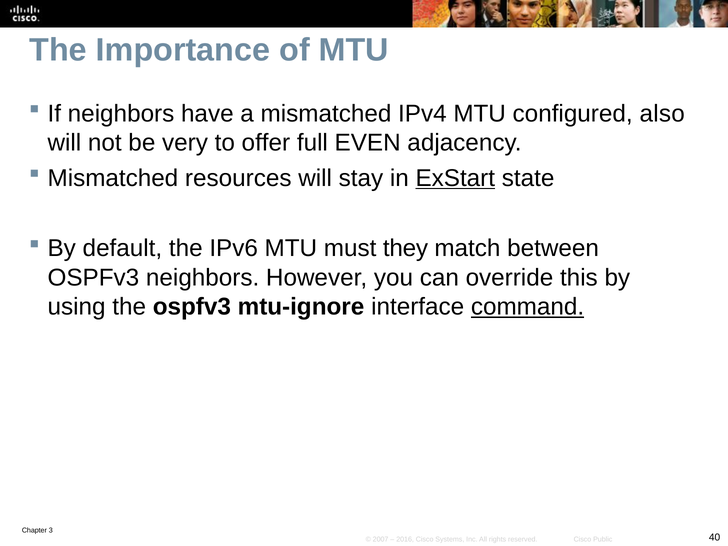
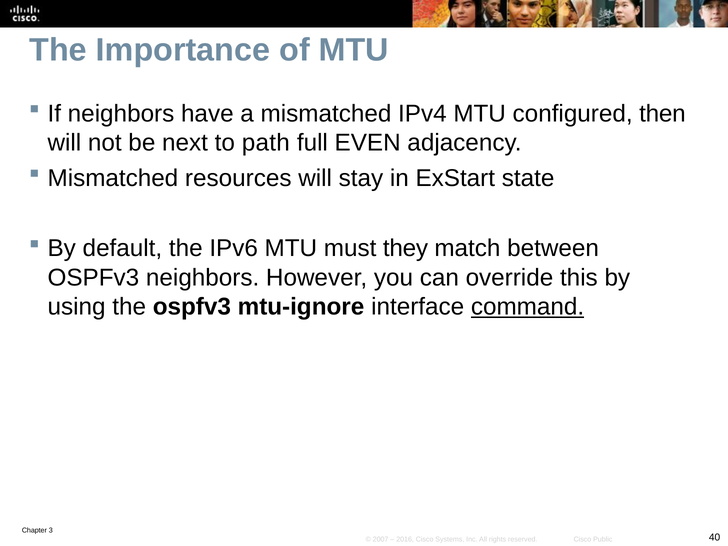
also: also -> then (662, 114)
very: very -> next (185, 143)
offer: offer -> path (266, 143)
ExStart underline: present -> none (455, 178)
